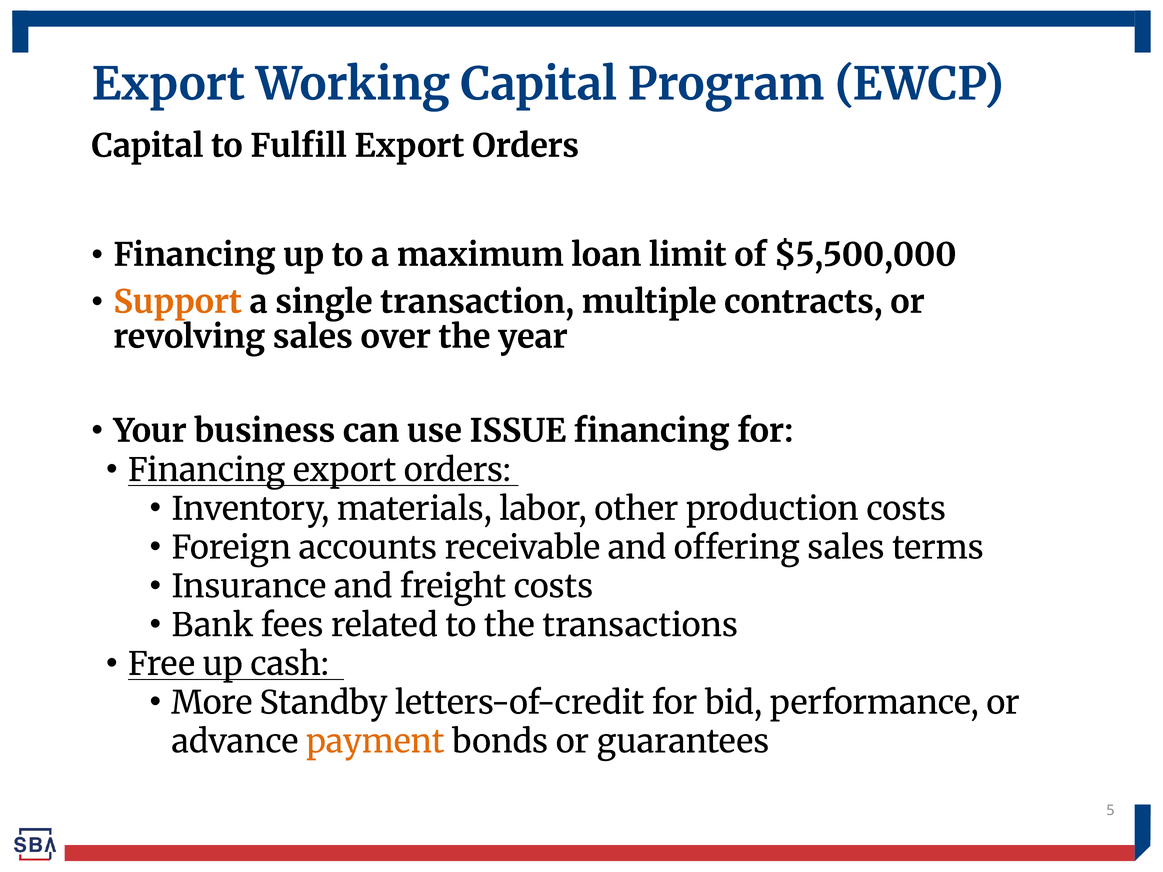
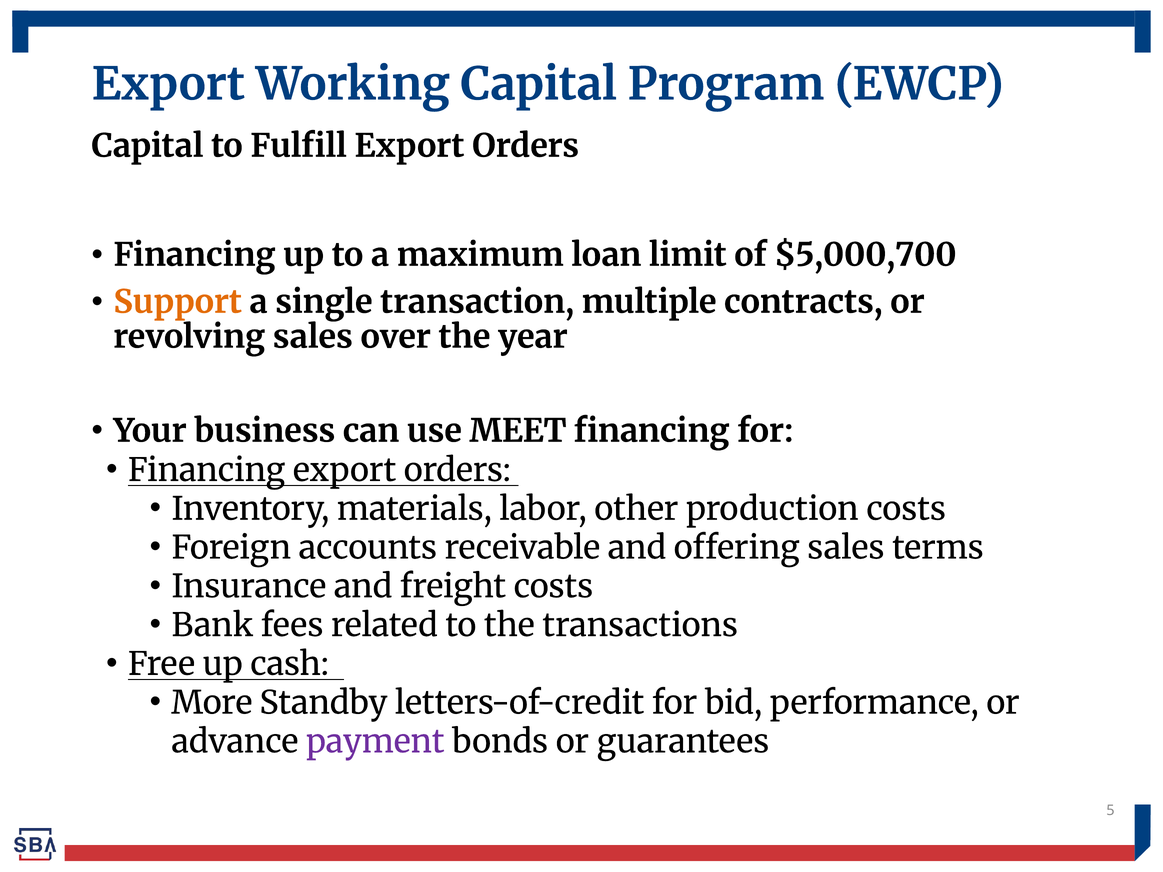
$5,500,000: $5,500,000 -> $5,000,700 (865, 255)
ISSUE: ISSUE -> MEET (518, 431)
payment colour: orange -> purple (375, 742)
